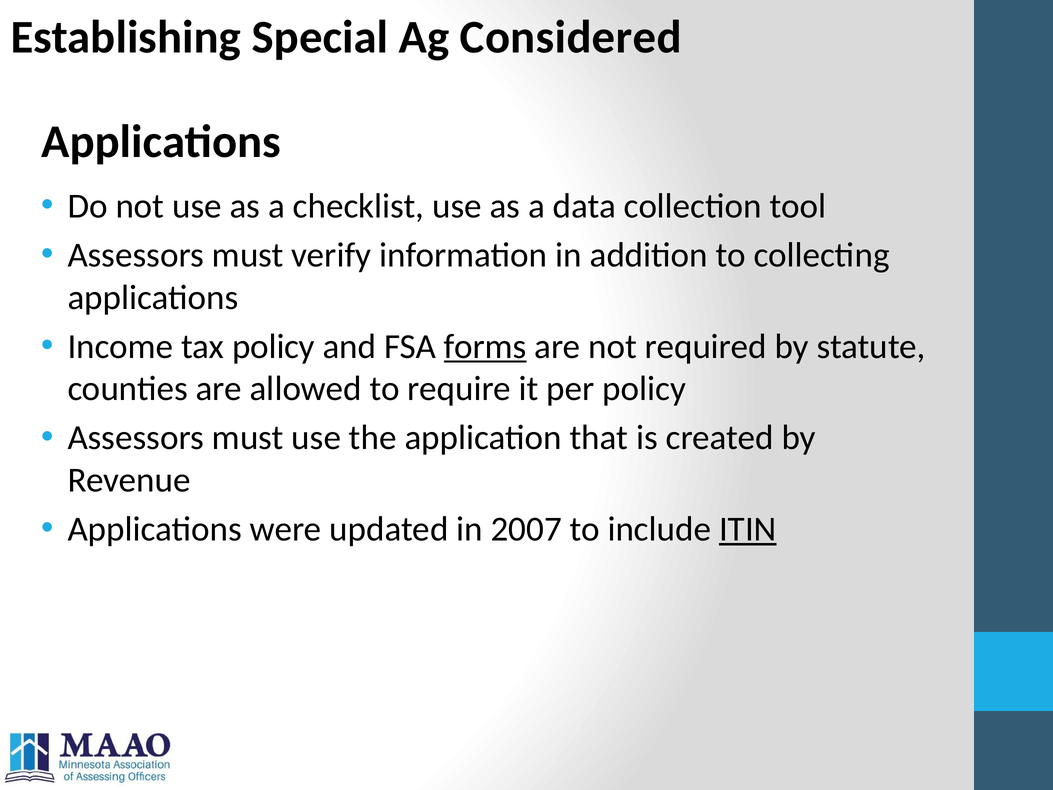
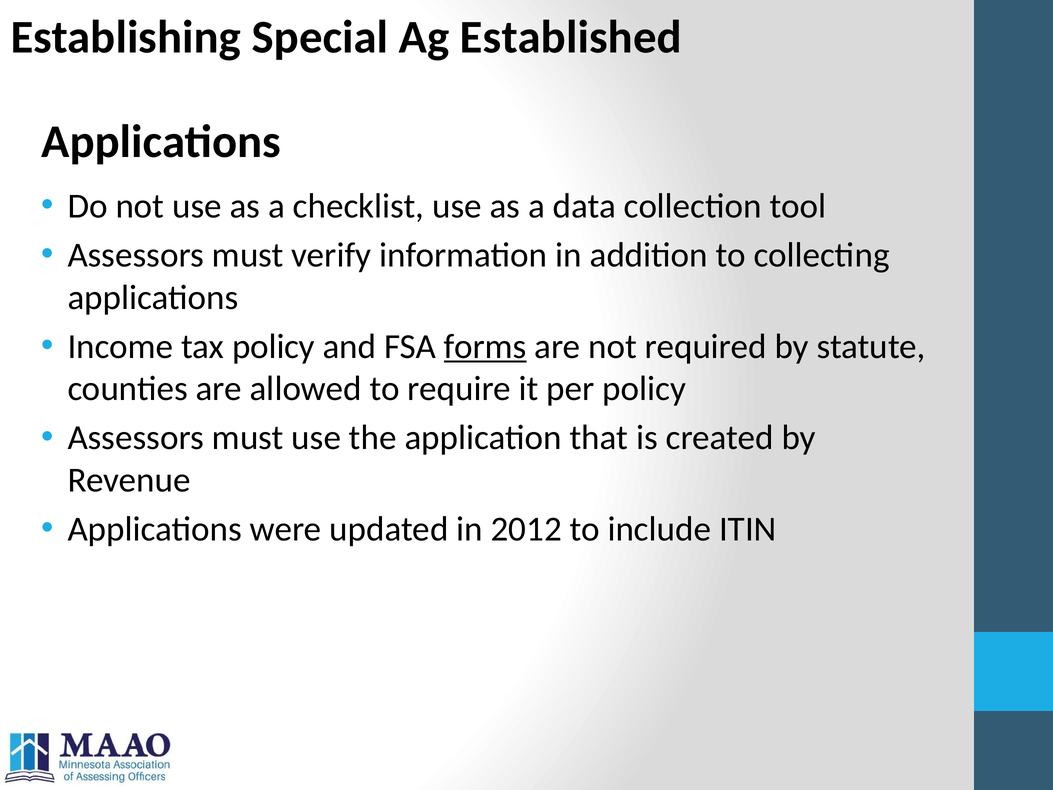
Considered: Considered -> Established (571, 38)
2007: 2007 -> 2012 (526, 529)
ITIN underline: present -> none (748, 529)
